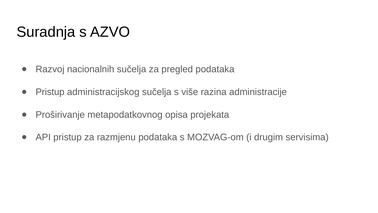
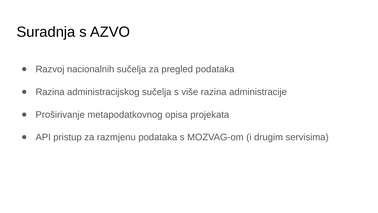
Pristup: Pristup -> Razina (50, 92)
